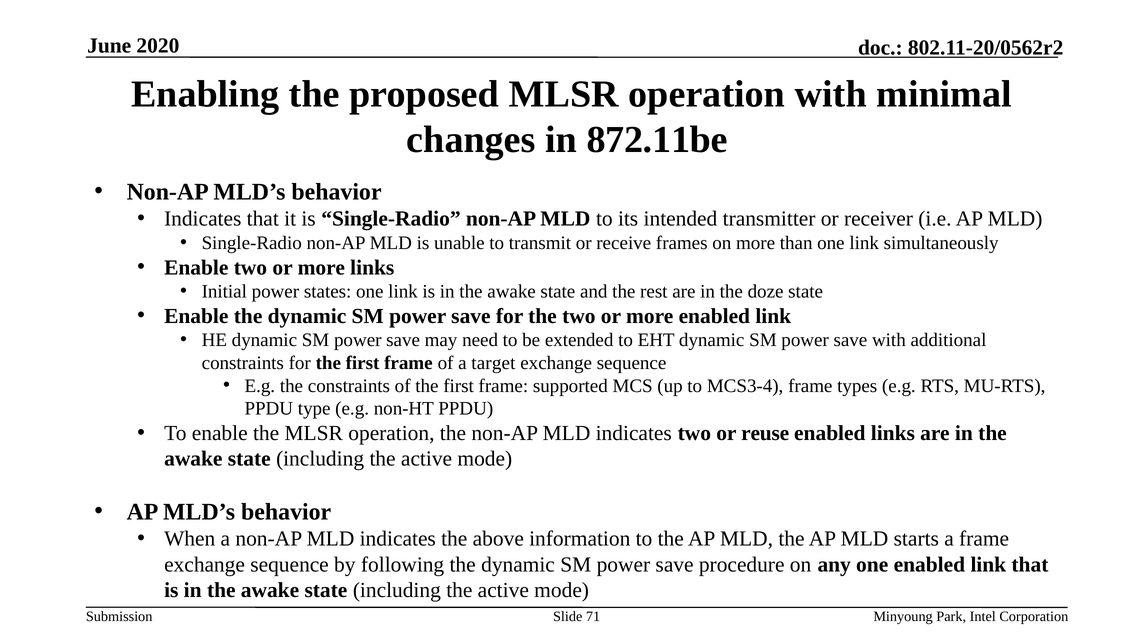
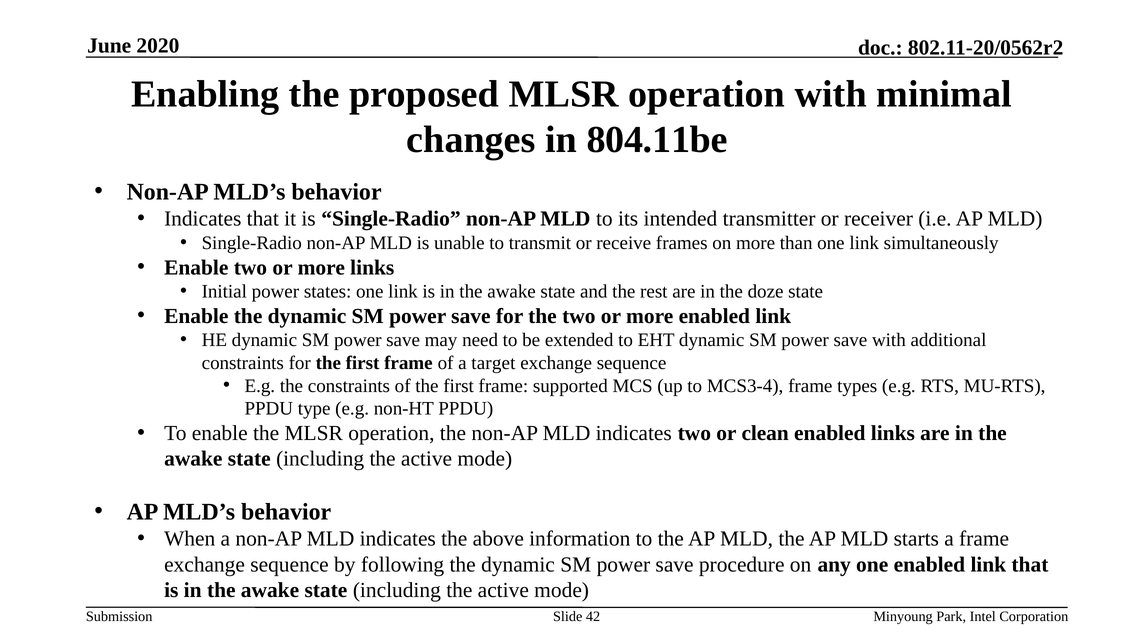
872.11be: 872.11be -> 804.11be (657, 140)
reuse: reuse -> clean (765, 433)
71: 71 -> 42 (593, 617)
